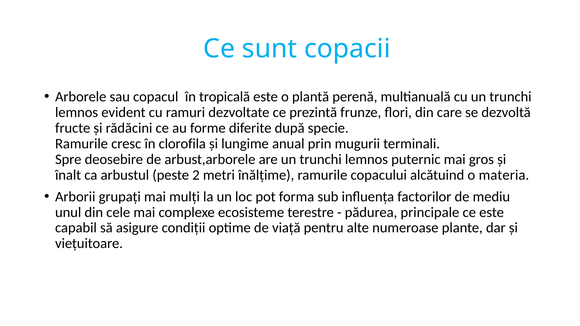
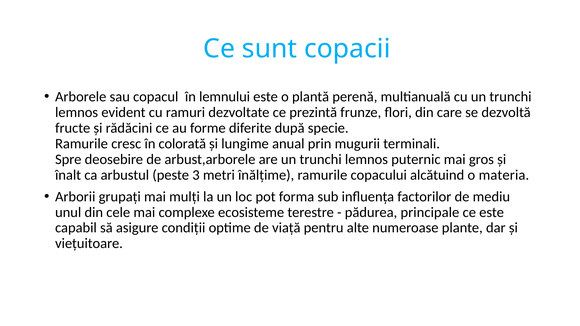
tropicală: tropicală -> lemnului (225, 97)
clorofila: clorofila -> colorată (182, 144)
2: 2 -> 3 (196, 175)
